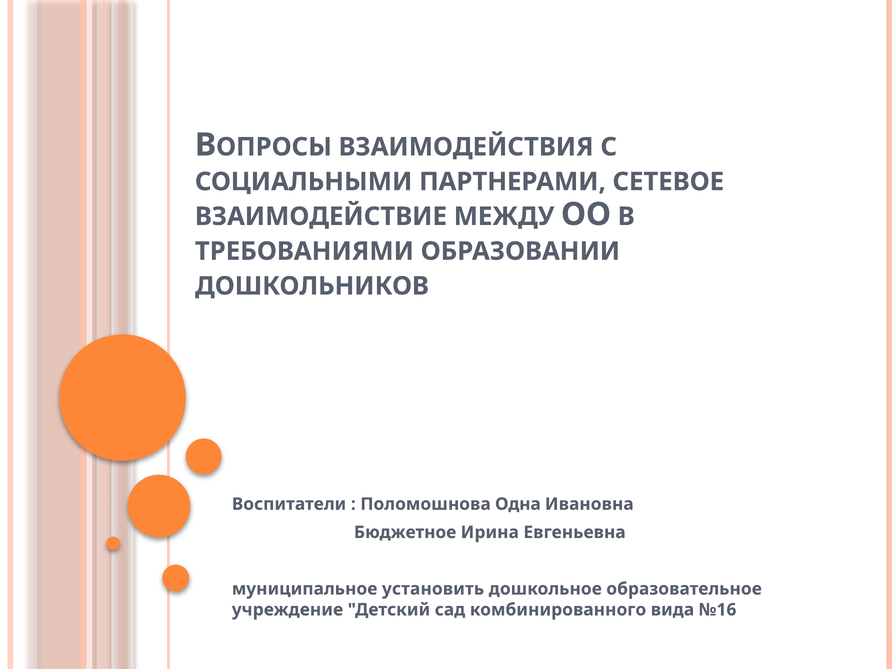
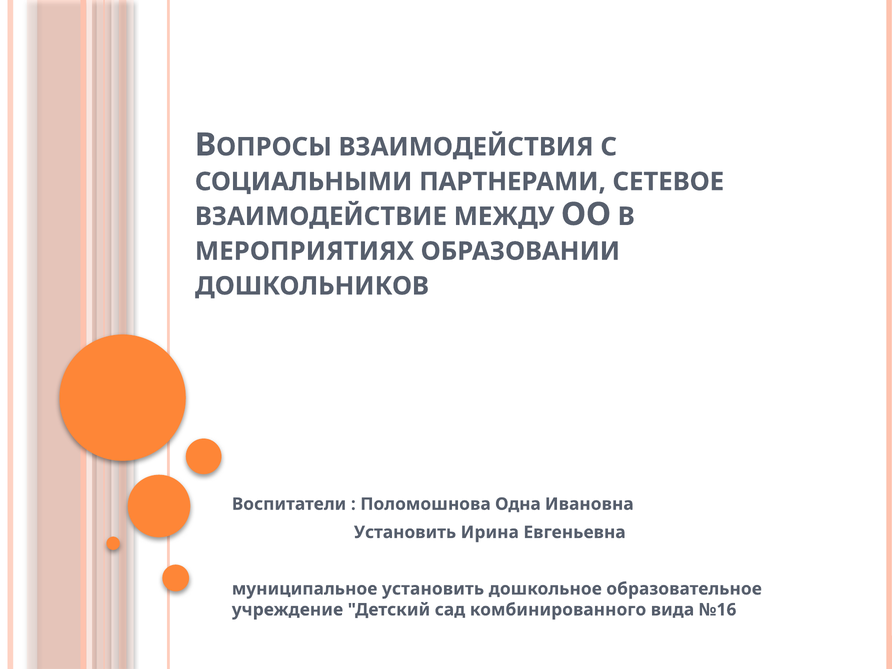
ТРЕБОВАНИЯМИ: ТРЕБОВАНИЯМИ -> МЕРОПРИЯТИЯХ (304, 251)
Бюджетное: Бюджетное -> Установить (405, 532)
